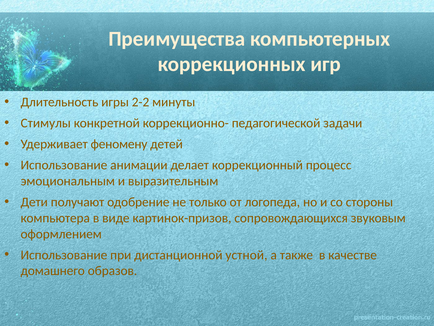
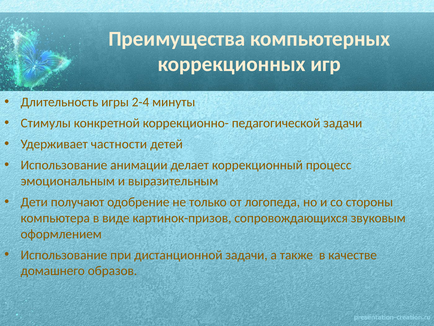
2-2: 2-2 -> 2-4 (141, 102)
феномену: феномену -> частности (119, 144)
дистанционной устной: устной -> задачи (247, 255)
